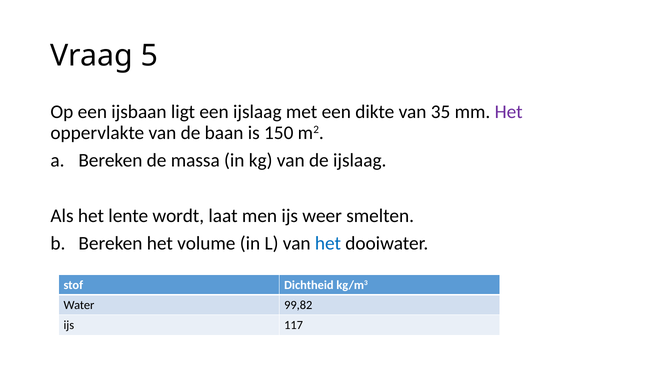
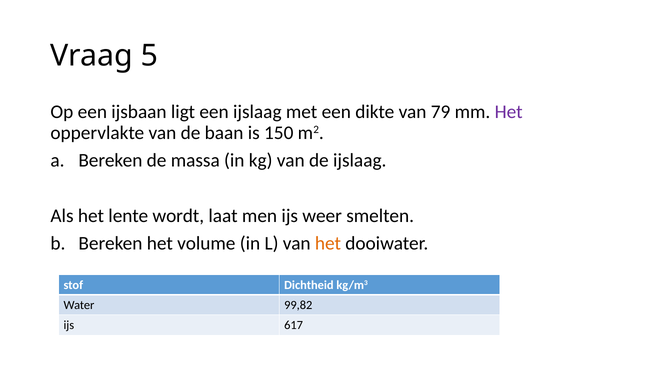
35: 35 -> 79 (441, 112)
het colour: blue -> orange (328, 244)
117: 117 -> 617 (294, 325)
